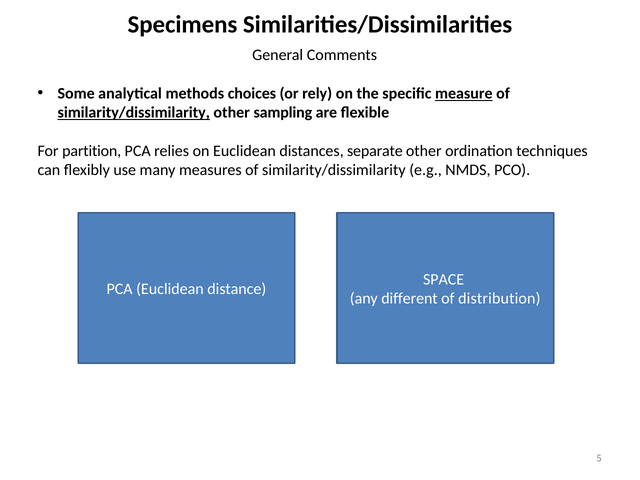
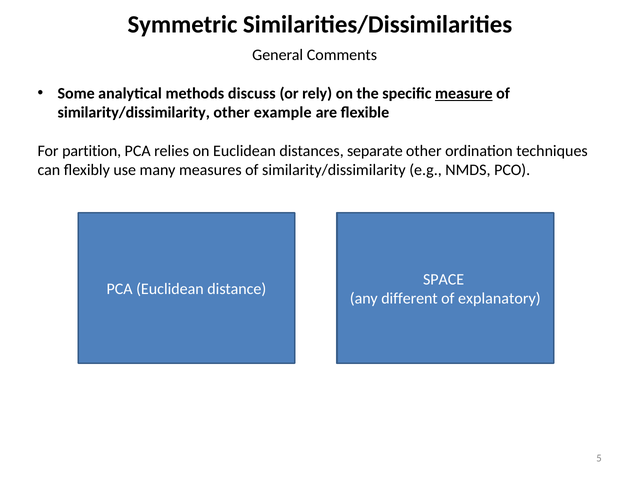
Specimens: Specimens -> Symmetric (182, 25)
choices: choices -> discuss (252, 93)
similarity/dissimilarity underline: present -> none (134, 113)
sampling: sampling -> example (283, 113)
distribution: distribution -> explanatory (499, 299)
